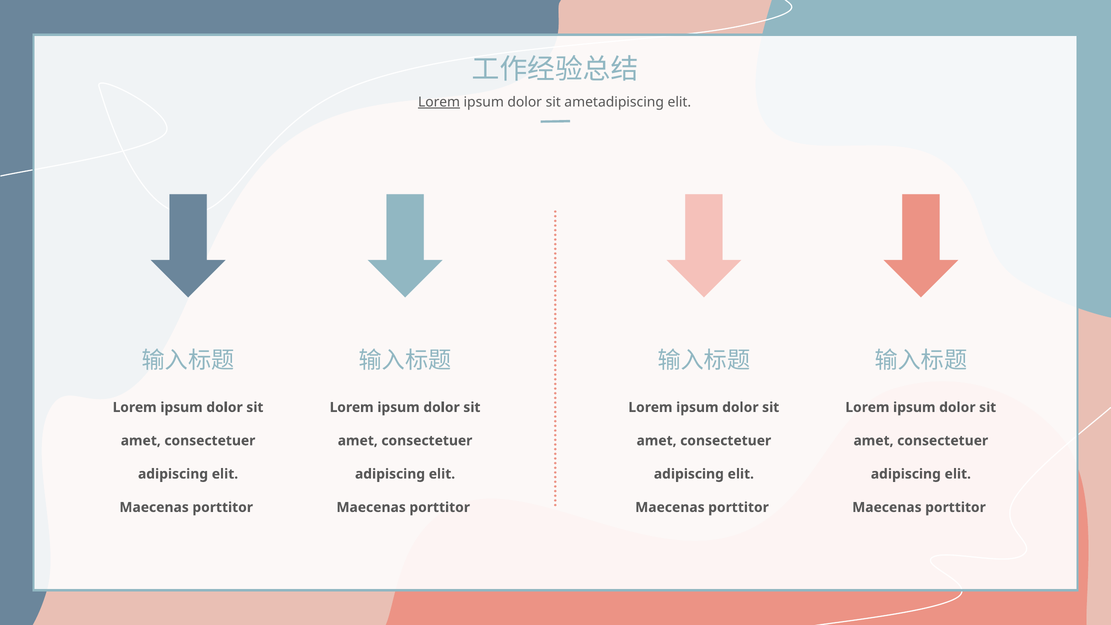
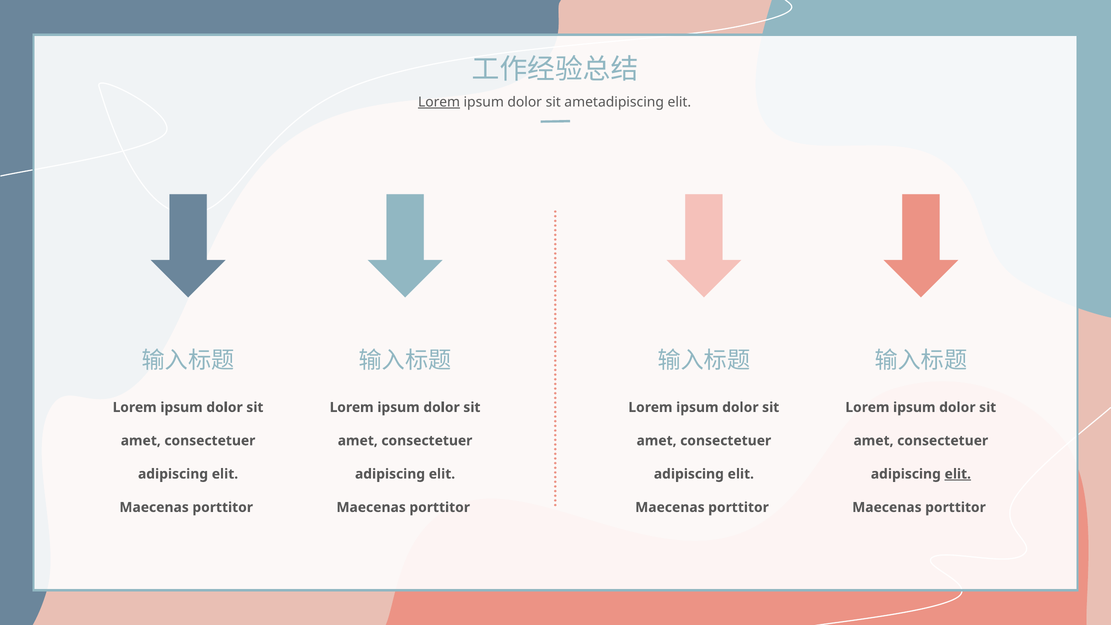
elit underline: none -> present (958, 474)
